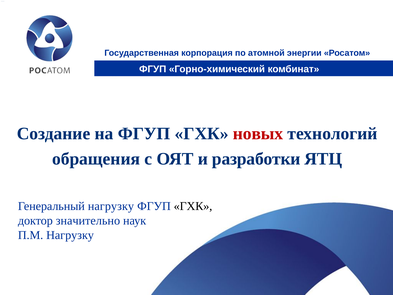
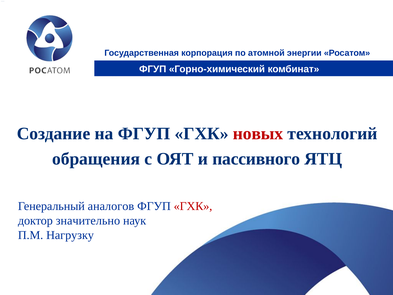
разработки: разработки -> пассивного (256, 159)
Генеральный нагрузку: нагрузку -> аналогов (111, 206)
ГХК colour: black -> red (193, 206)
